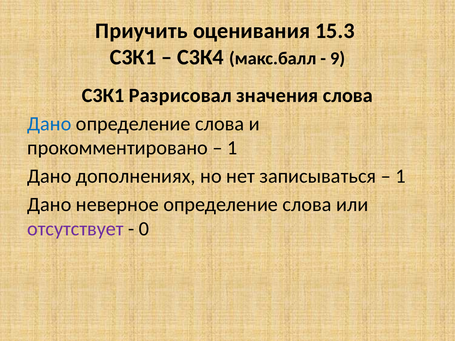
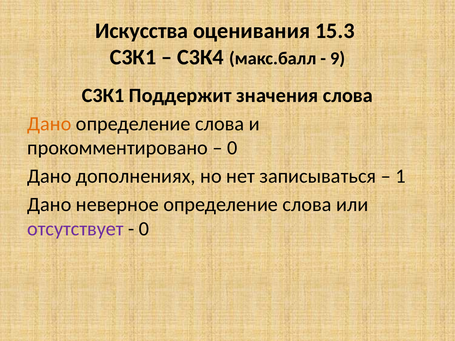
Приучить: Приучить -> Искусства (142, 31)
Разрисовал: Разрисовал -> Поддержит (180, 95)
Дано colour: blue -> orange (49, 124)
1: 1 -> 0 (232, 148)
